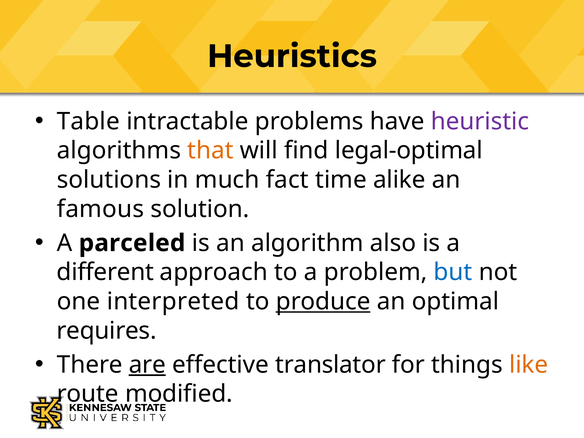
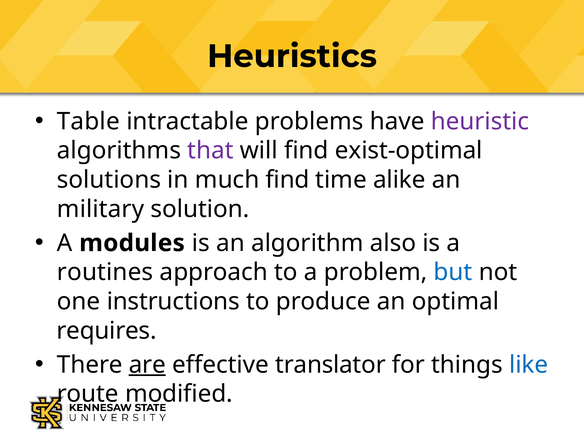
that colour: orange -> purple (210, 151)
legal-optimal: legal-optimal -> exist-optimal (409, 151)
much fact: fact -> find (287, 180)
famous: famous -> military (101, 209)
parceled: parceled -> modules (132, 243)
different: different -> routines (105, 272)
interpreted: interpreted -> instructions (173, 301)
produce underline: present -> none (323, 301)
like colour: orange -> blue (529, 365)
